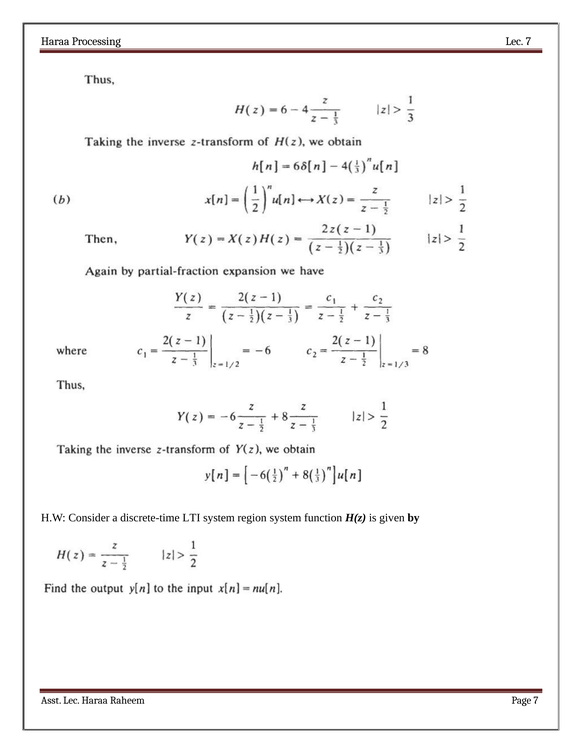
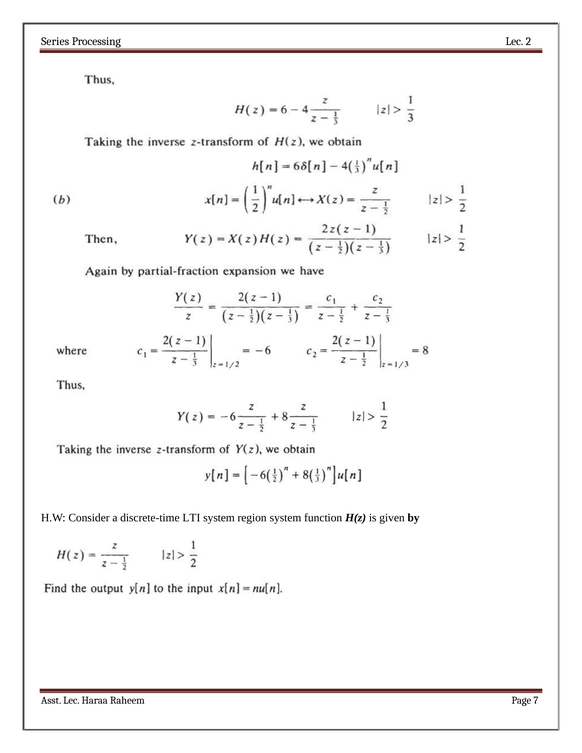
Haraa: Haraa -> Series (55, 41)
Lec 7: 7 -> 2 (528, 41)
